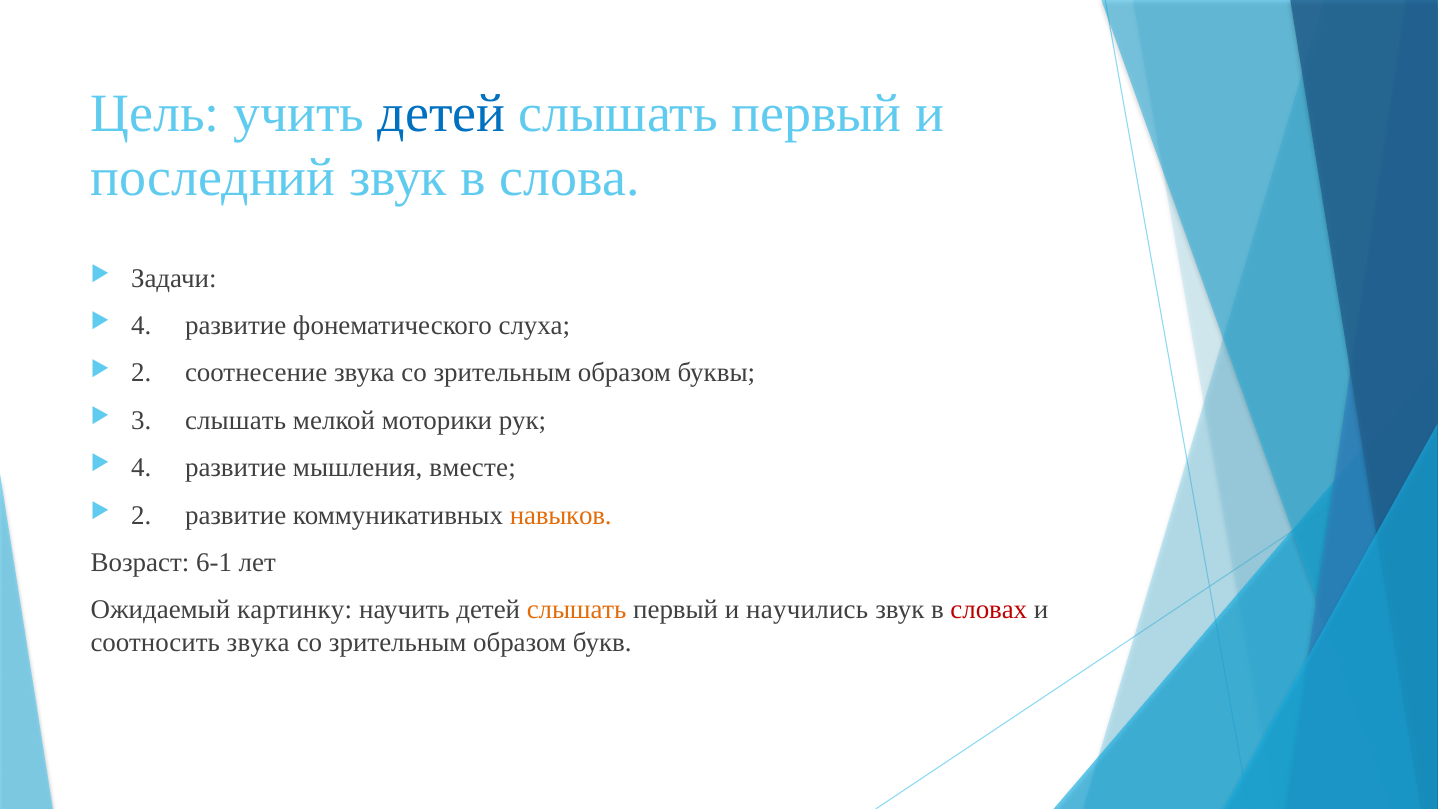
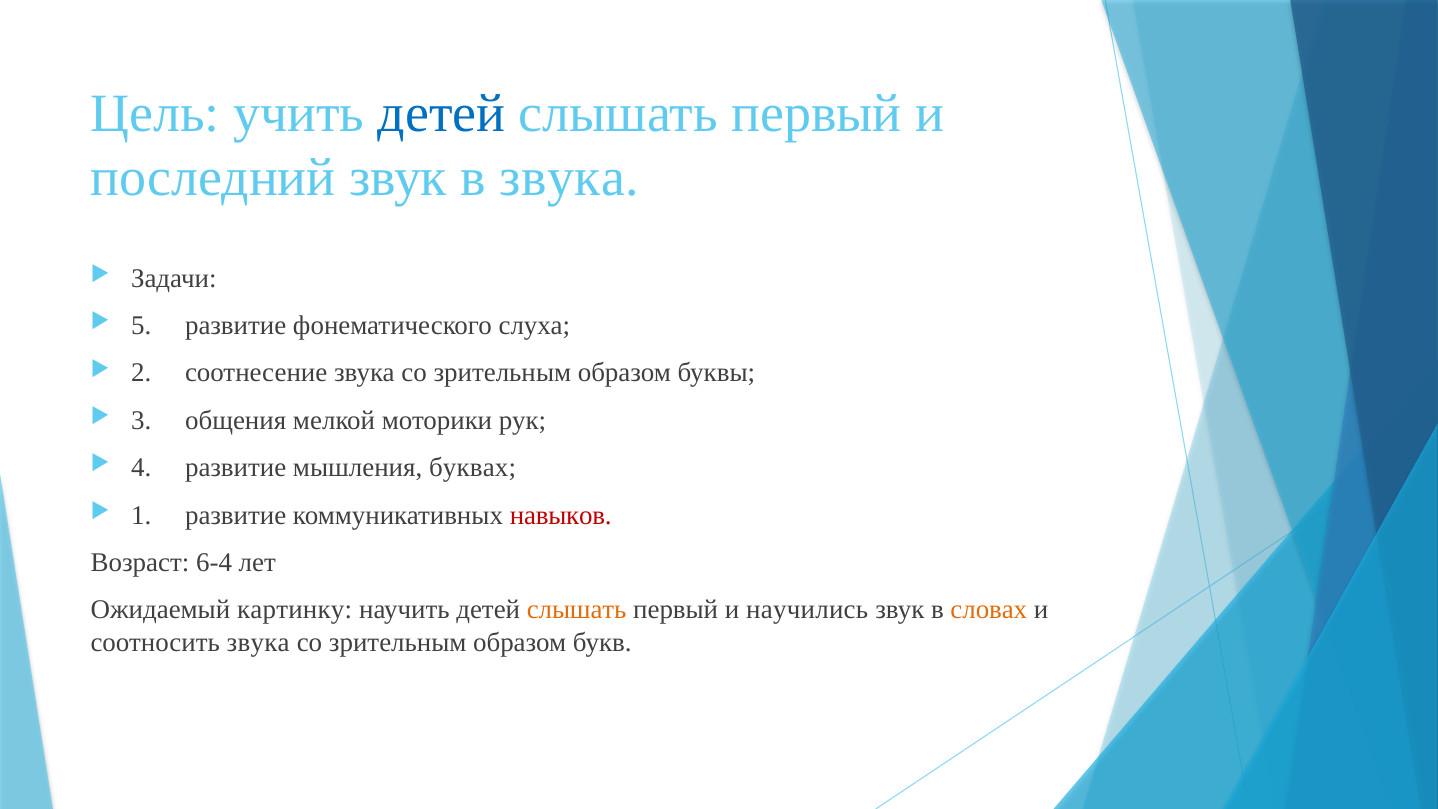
в слова: слова -> звука (569, 178)
4: 4 -> 5 (141, 326)
3 слышать: слышать -> общения (236, 420)
вместе: вместе -> буквах (473, 468)
2: 2 -> 1 (141, 515)
навыков colour: orange -> red (561, 515)
6-1: 6-1 -> 6-4 (214, 562)
словах colour: red -> orange (989, 610)
